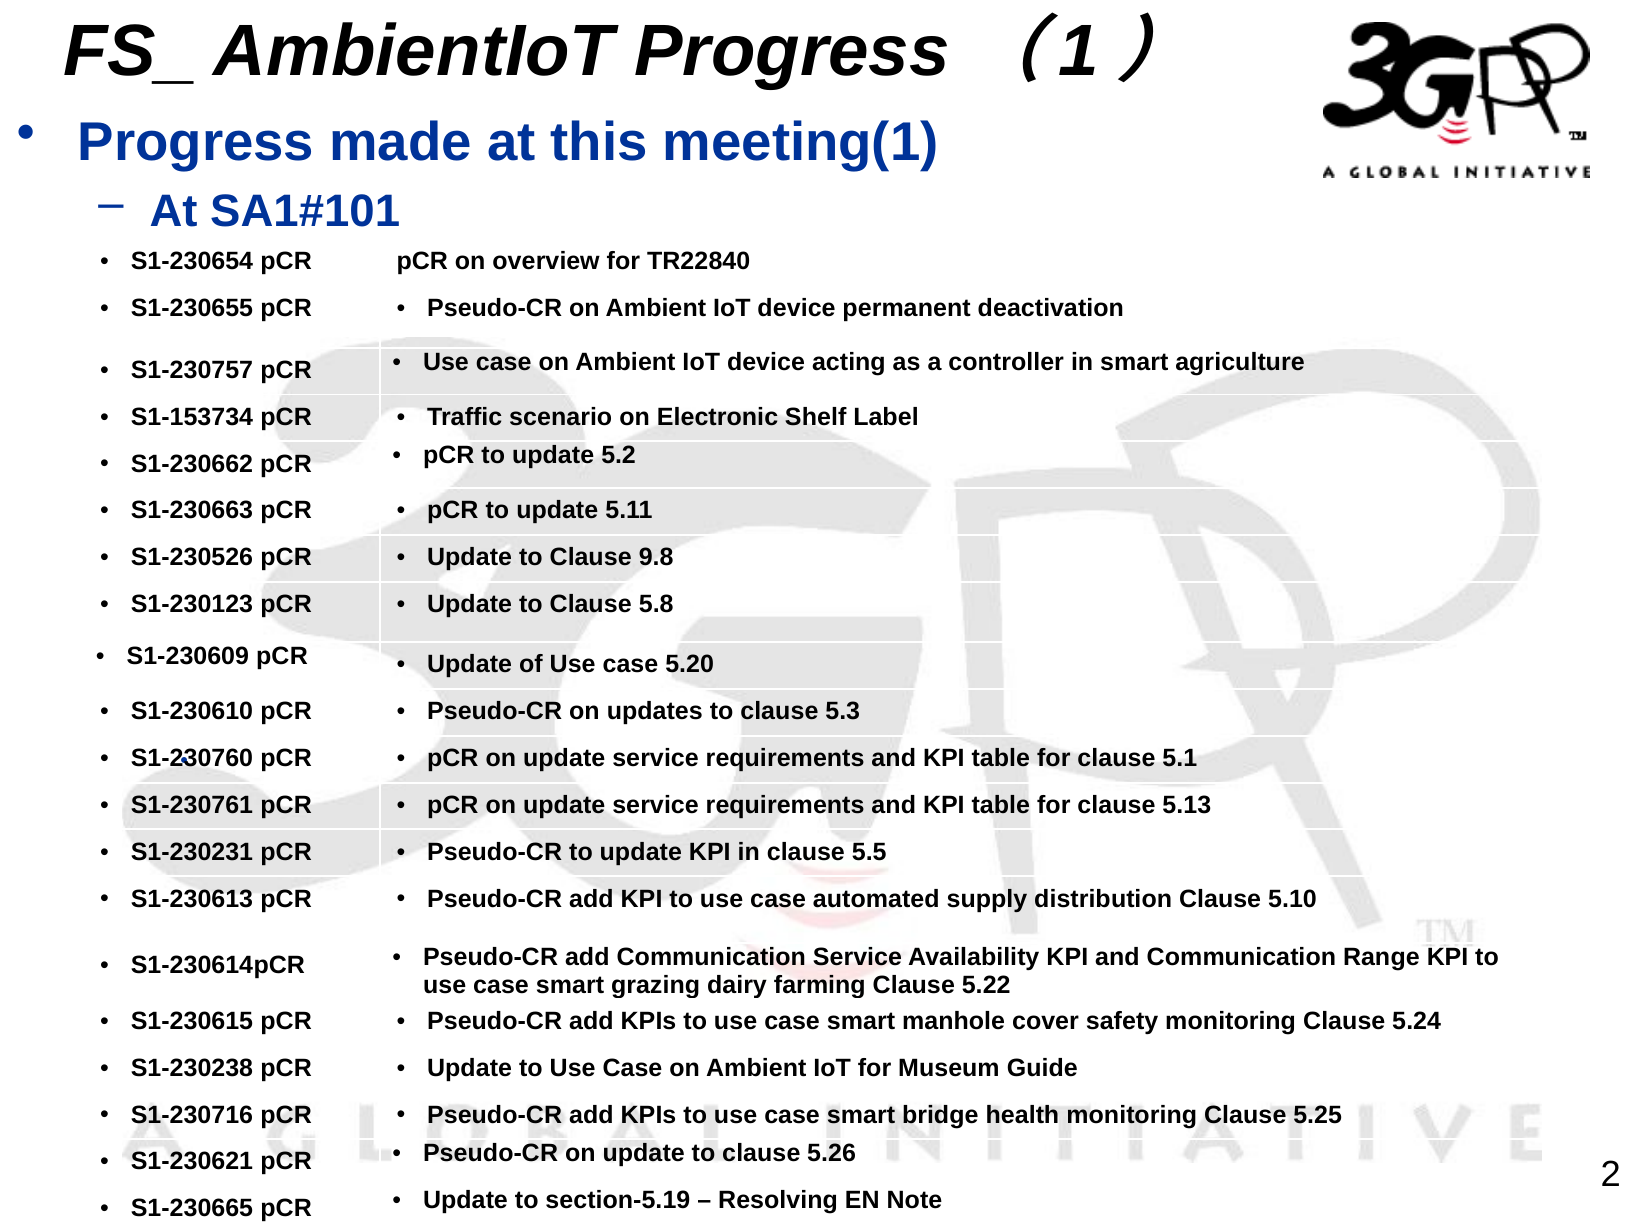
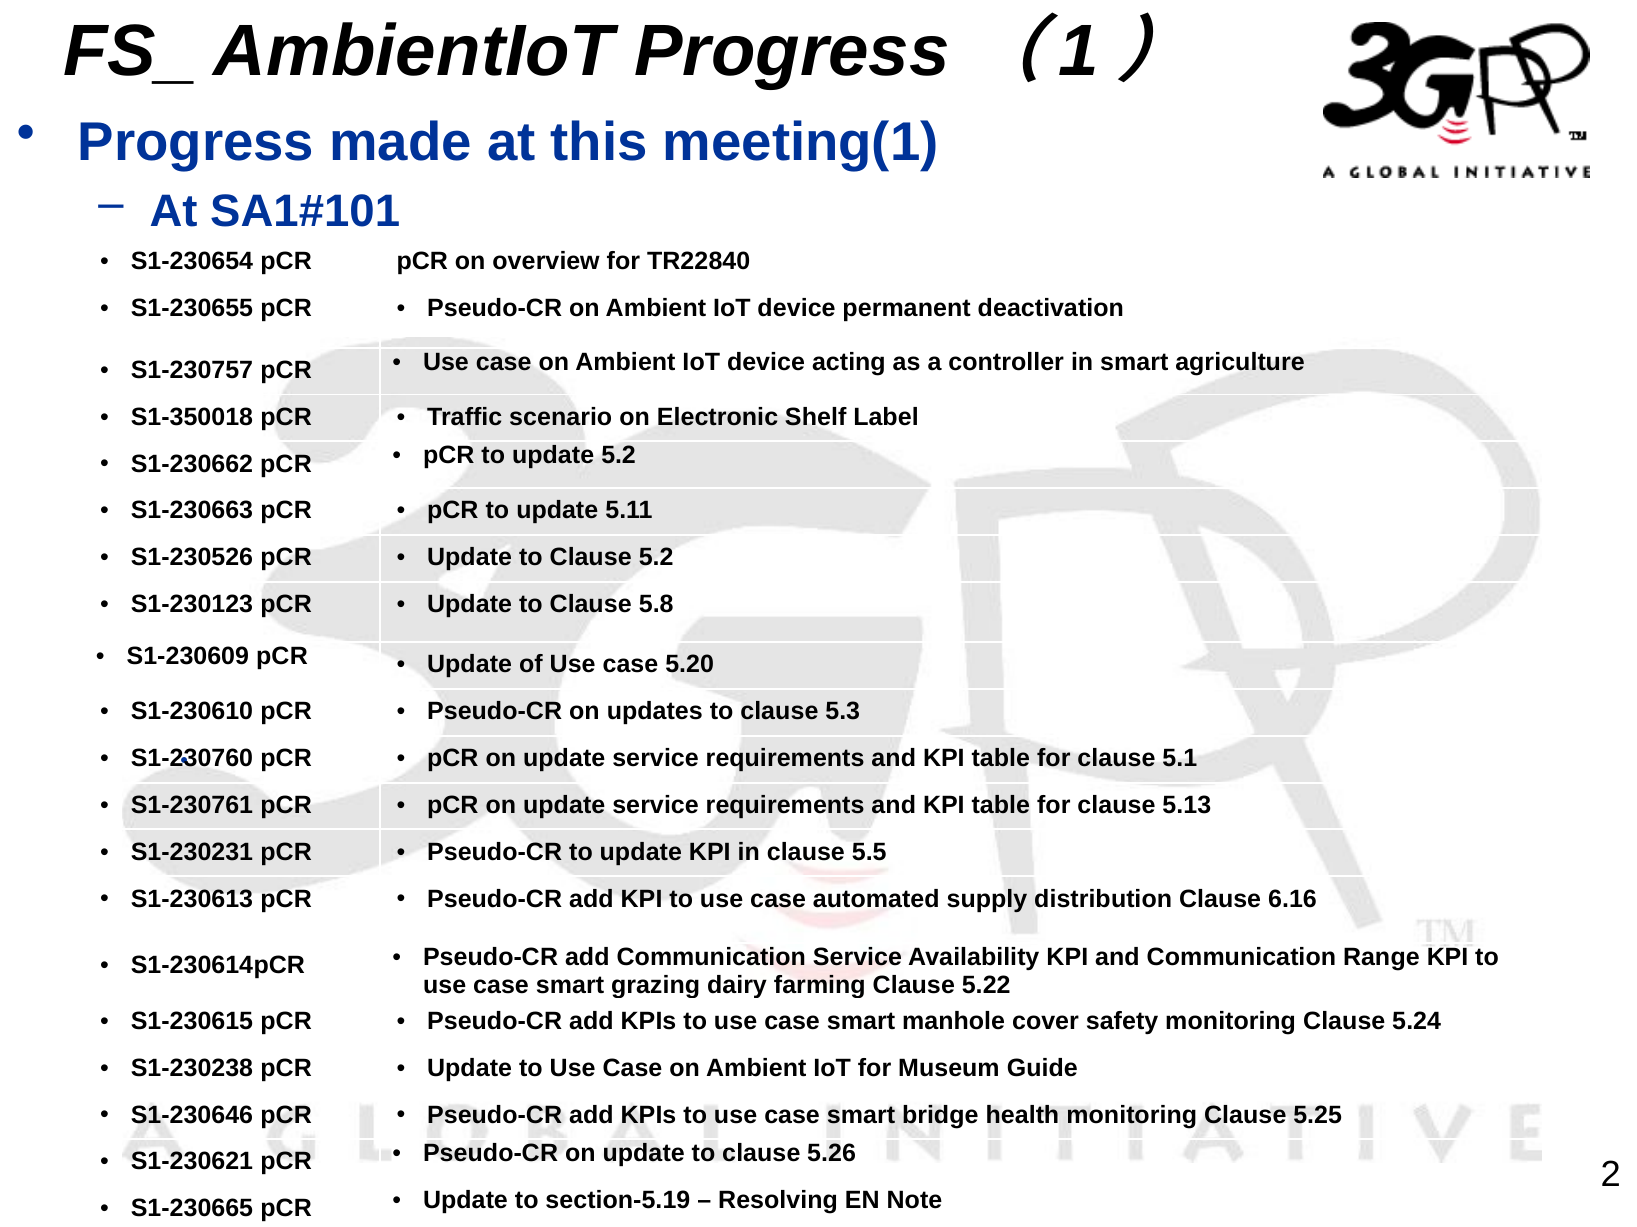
S1-153734: S1-153734 -> S1-350018 (192, 417)
Clause 9.8: 9.8 -> 5.2 (656, 558)
5.10: 5.10 -> 6.16 (1293, 899)
S1-230716: S1-230716 -> S1-230646 (192, 1116)
